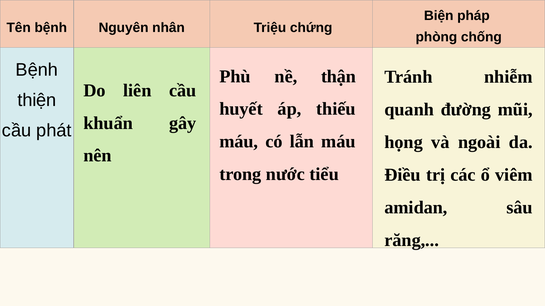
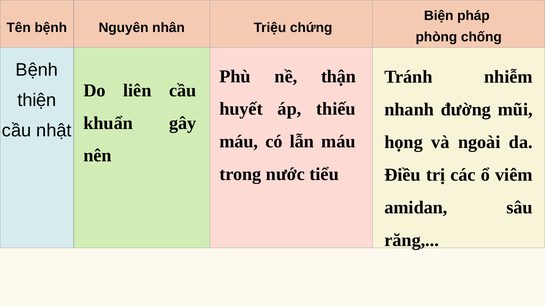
quanh: quanh -> nhanh (409, 110)
phát: phát -> nhật (54, 131)
